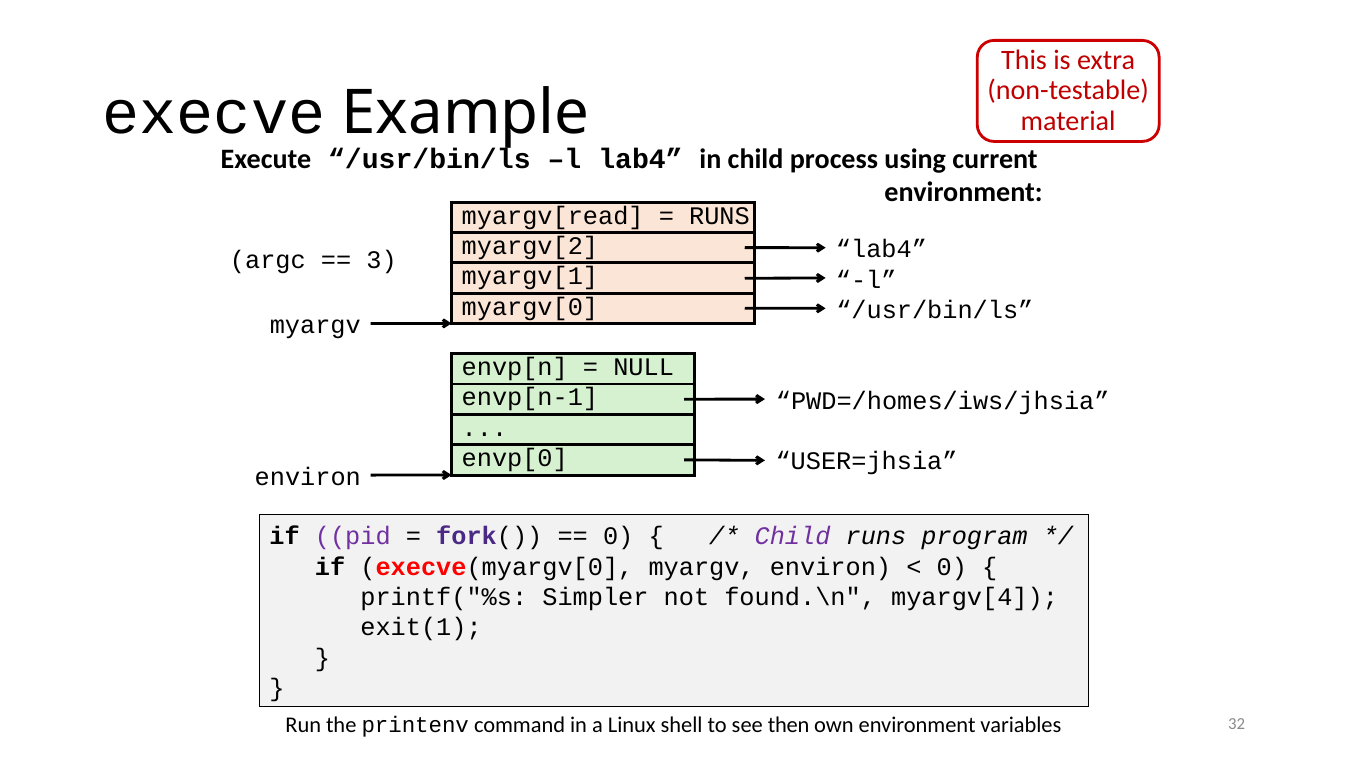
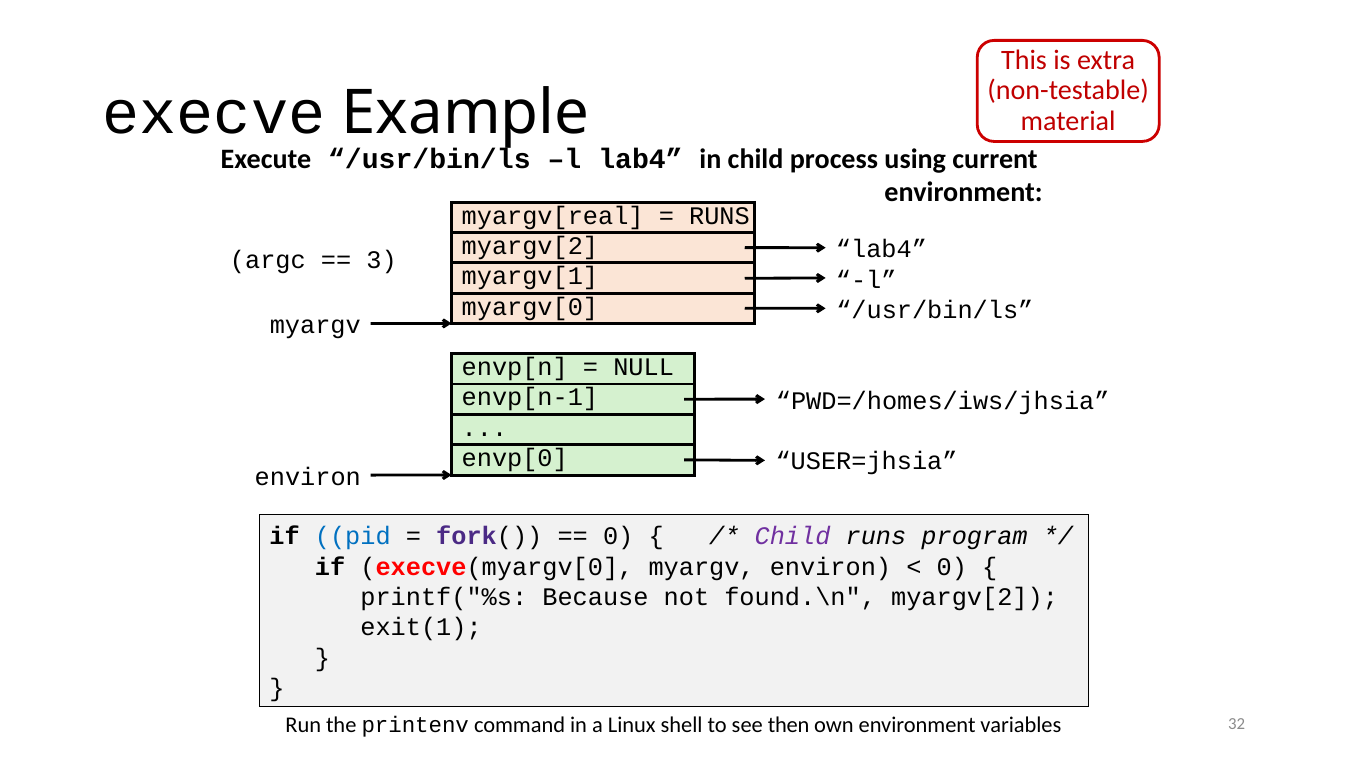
myargv[read: myargv[read -> myargv[real (553, 216)
pid colour: purple -> blue (353, 537)
Simpler: Simpler -> Because (595, 597)
found.\n myargv[4: myargv[4 -> myargv[2 (975, 597)
